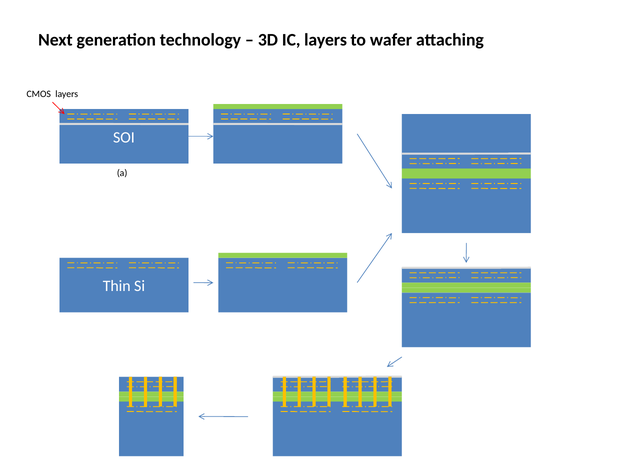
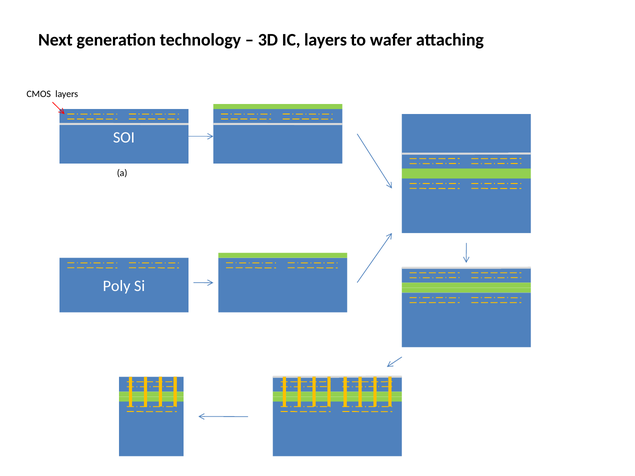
Thin: Thin -> Poly (117, 286)
